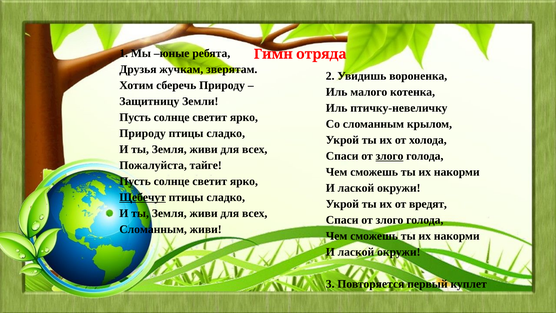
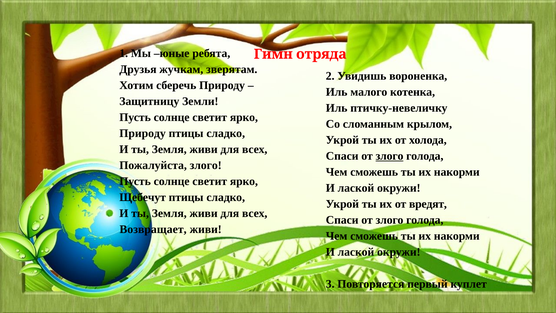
Пожалуйста тайге: тайге -> злого (206, 165)
Щебечут underline: present -> none (143, 197)
Сломанным: Сломанным -> Возвращает (153, 229)
